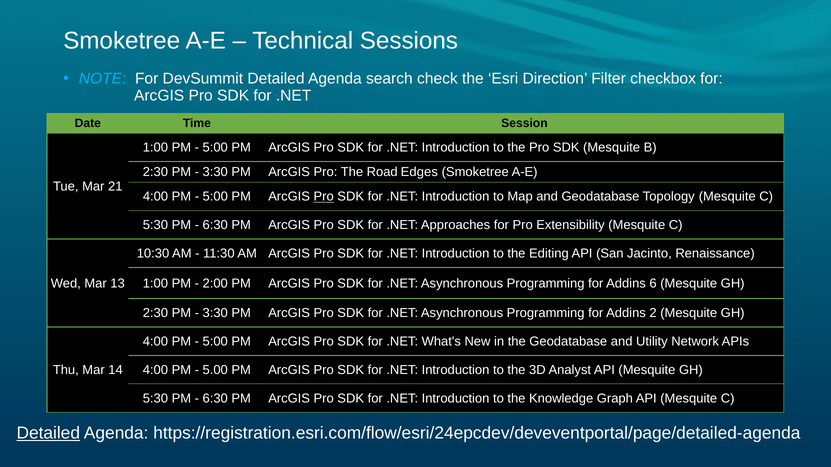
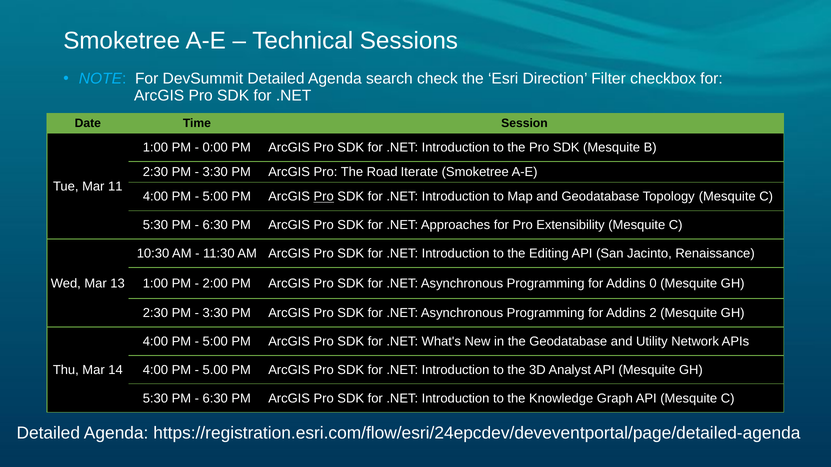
5:00: 5:00 -> 0:00 (215, 148)
Edges: Edges -> Iterate (419, 172)
21: 21 -> 11 (115, 187)
6: 6 -> 0 (653, 284)
Detailed underline: present -> none (48, 433)
